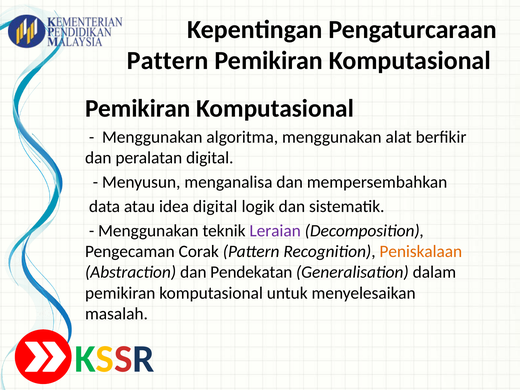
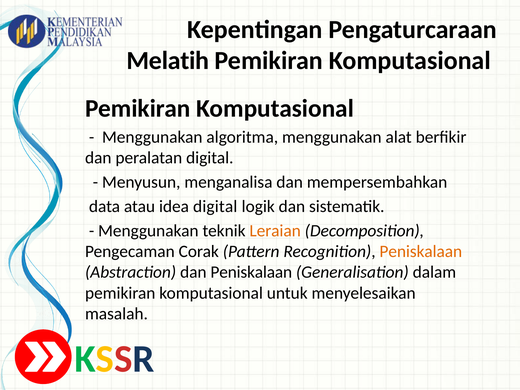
Pattern: Pattern -> Melatih (168, 61)
Leraian colour: purple -> orange (275, 231)
dan Pendekatan: Pendekatan -> Peniskalaan (251, 272)
